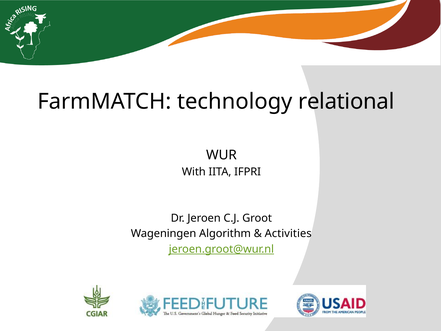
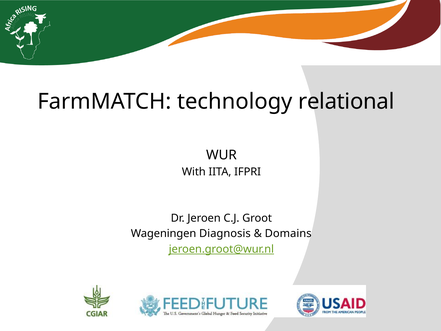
Algorithm: Algorithm -> Diagnosis (225, 233)
Activities: Activities -> Domains (288, 233)
